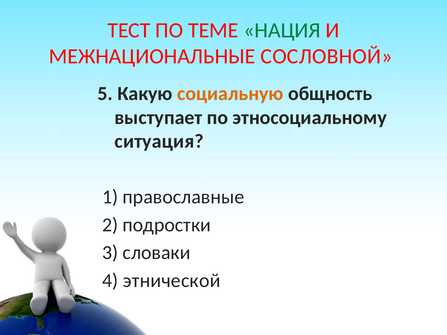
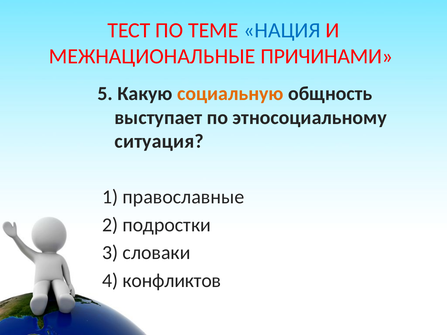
НАЦИЯ colour: green -> blue (282, 30)
СОСЛОВНОЙ: СОСЛОВНОЙ -> ПРИЧИНАМИ (327, 56)
этнической: этнической -> конфликтов (172, 281)
